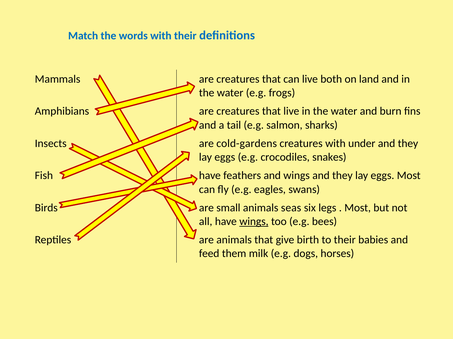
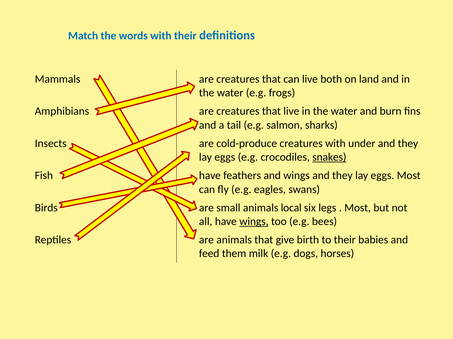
cold-gardens: cold-gardens -> cold-produce (247, 144)
snakes underline: none -> present (329, 158)
seas: seas -> local (291, 208)
